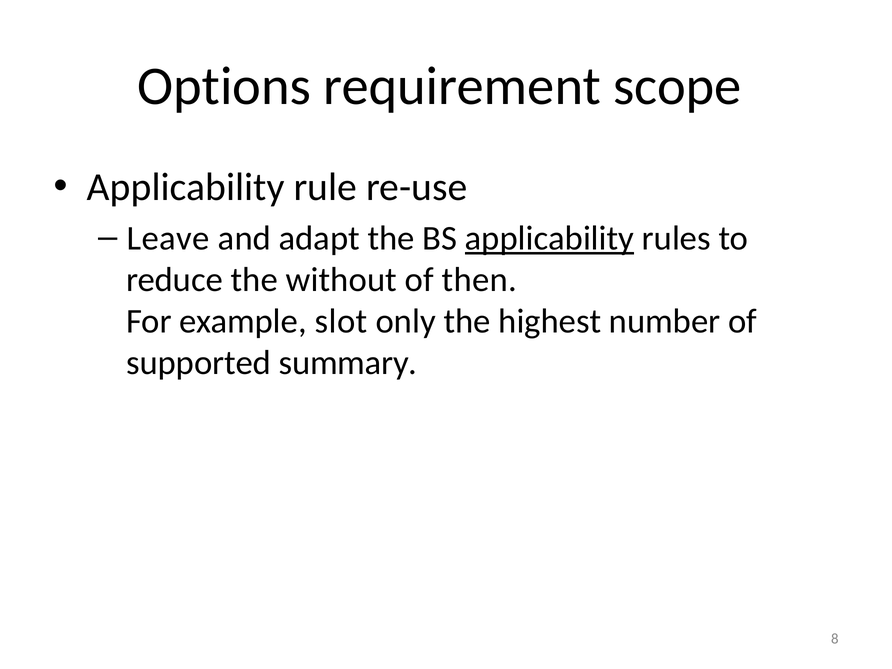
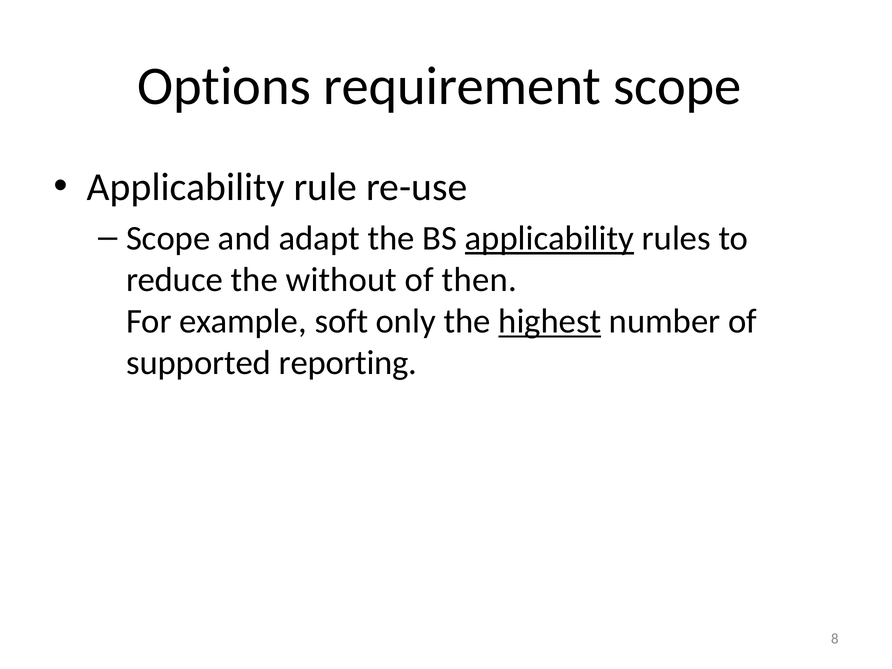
Leave: Leave -> Scope (168, 238)
slot: slot -> soft (341, 321)
highest underline: none -> present (550, 321)
summary: summary -> reporting (348, 363)
